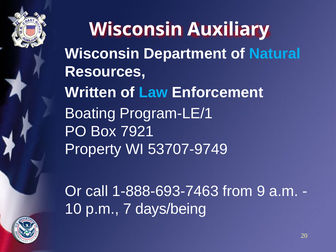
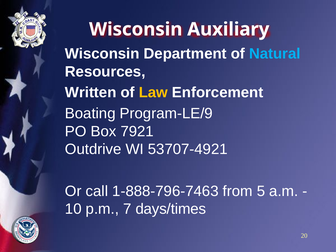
Law colour: light blue -> yellow (153, 93)
Program-LE/1: Program-LE/1 -> Program-LE/9 (166, 113)
Property: Property -> Outdrive (93, 149)
53707-9749: 53707-9749 -> 53707-4921 (188, 149)
1-888-693-7463: 1-888-693-7463 -> 1-888-796-7463 (165, 191)
9: 9 -> 5 (261, 191)
days/being: days/being -> days/times (171, 209)
